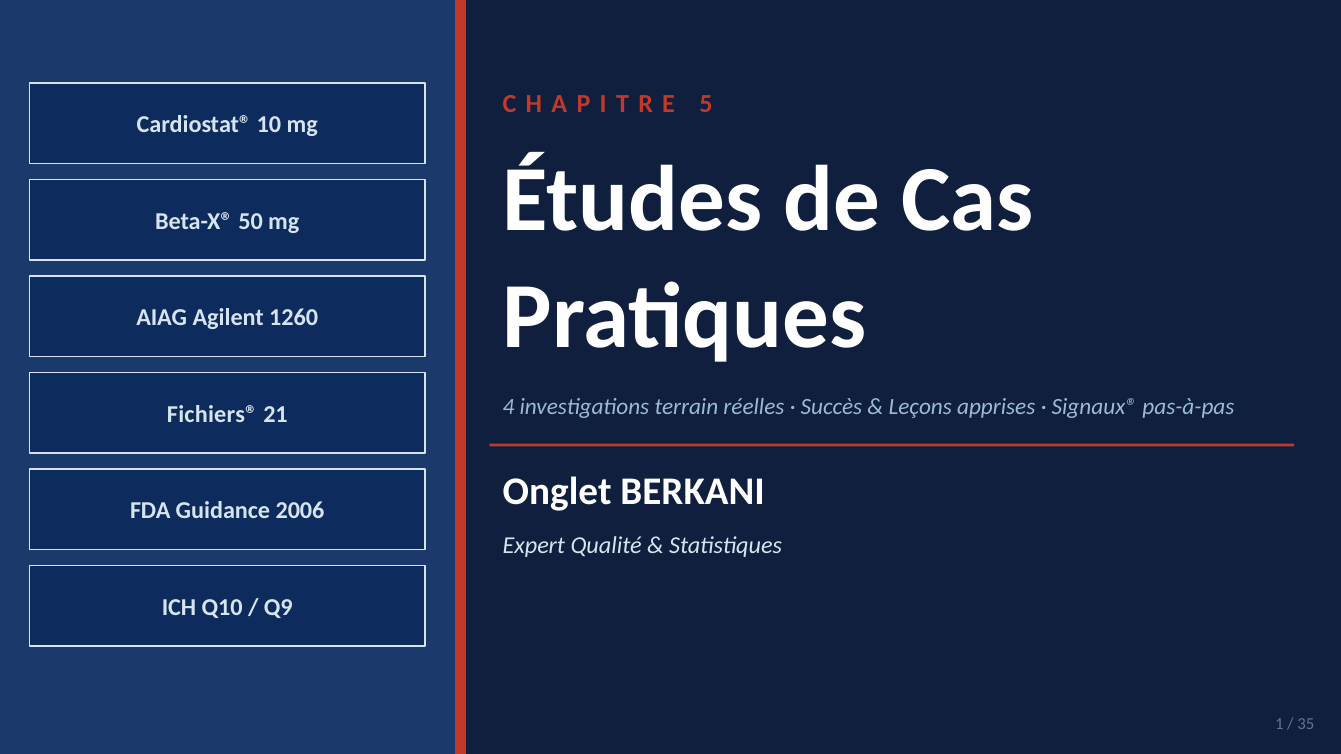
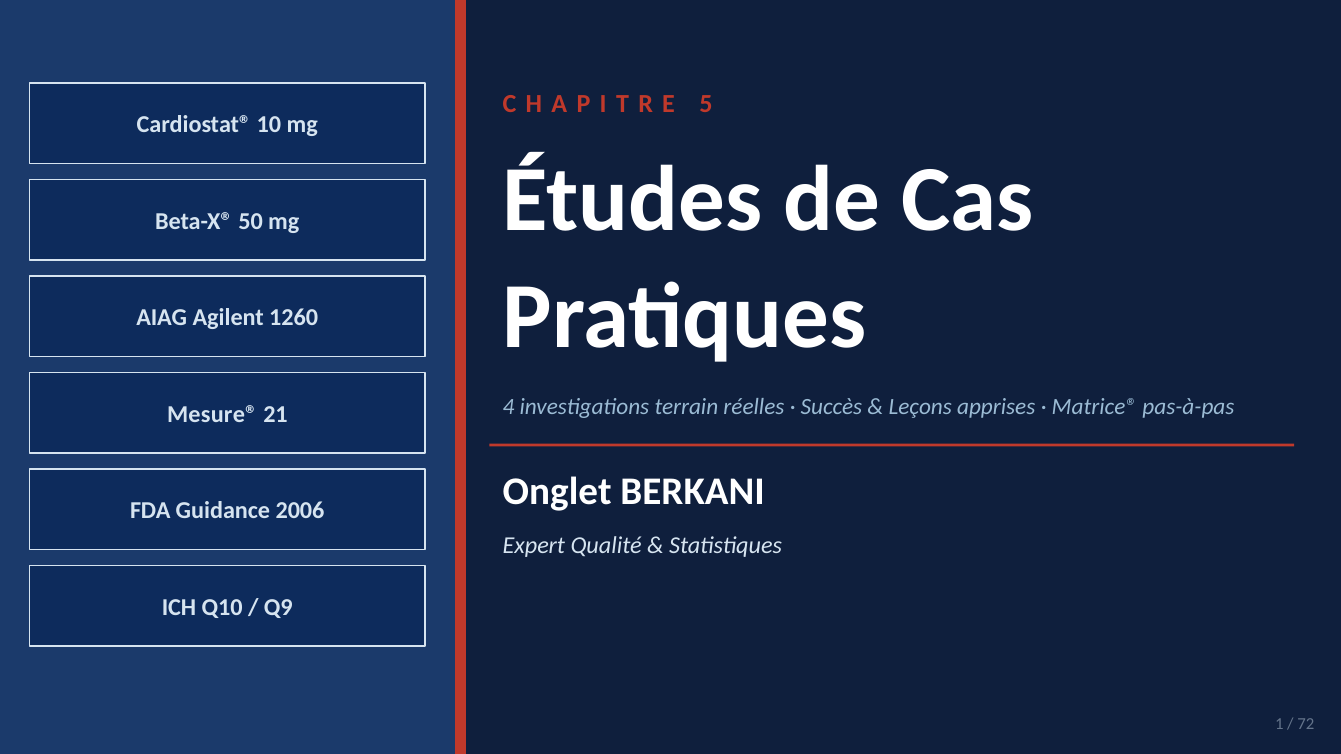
Signaux®: Signaux® -> Matrice® (1094, 407)
Fichiers®: Fichiers® -> Mesure® (212, 415)
35: 35 -> 72 (1306, 724)
